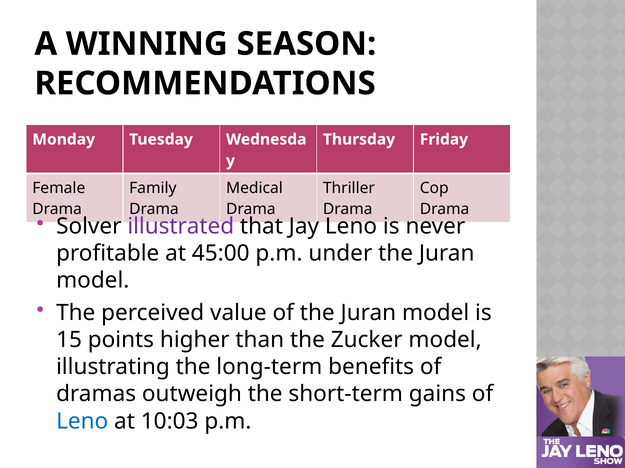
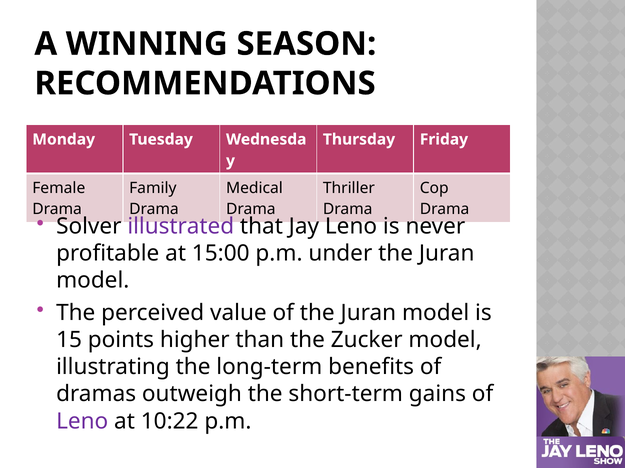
45:00: 45:00 -> 15:00 (221, 254)
Leno colour: blue -> purple (82, 422)
10:03: 10:03 -> 10:22 (170, 422)
